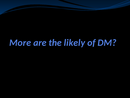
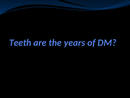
More: More -> Teeth (20, 42)
likely: likely -> years (75, 42)
